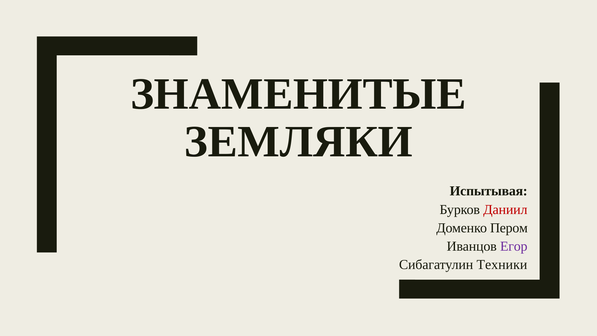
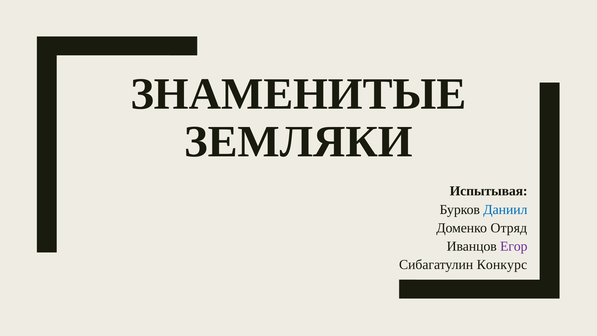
Даниил colour: red -> blue (505, 209)
Пером: Пером -> Отряд (509, 228)
Техники: Техники -> Конкурс (502, 265)
